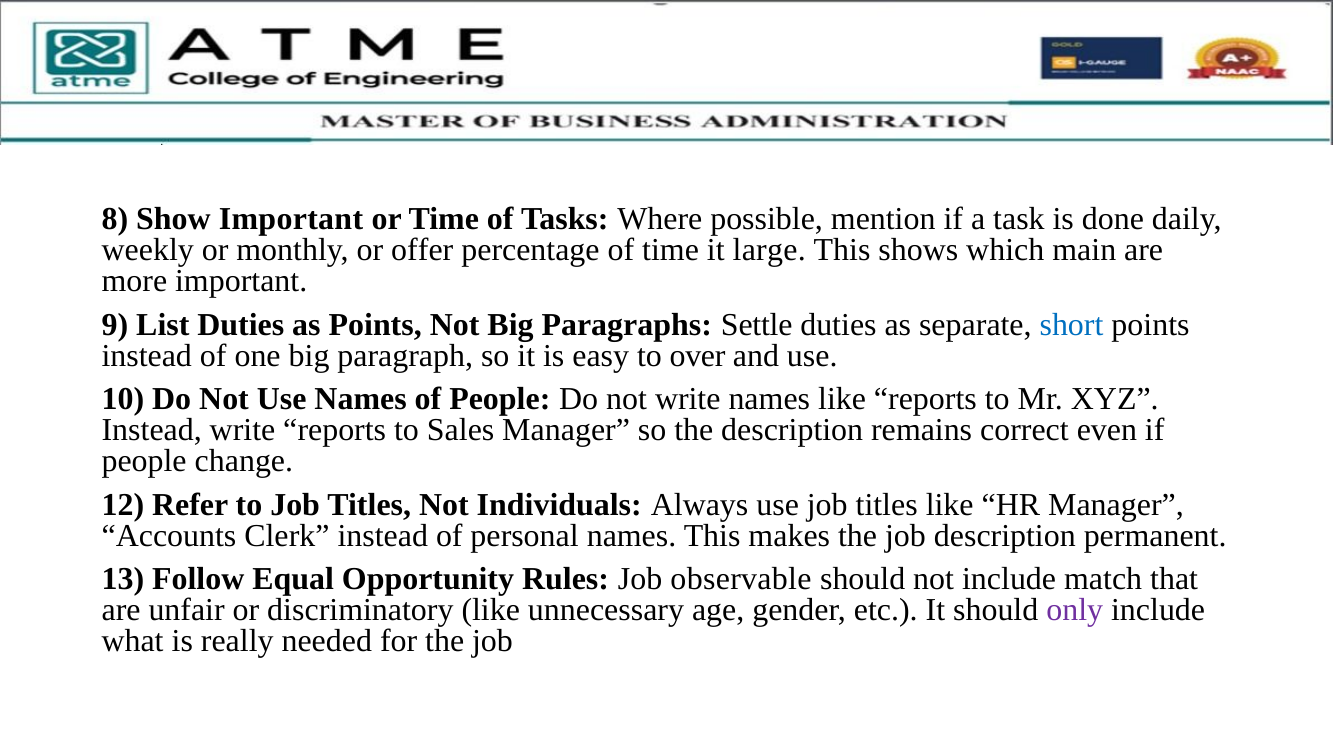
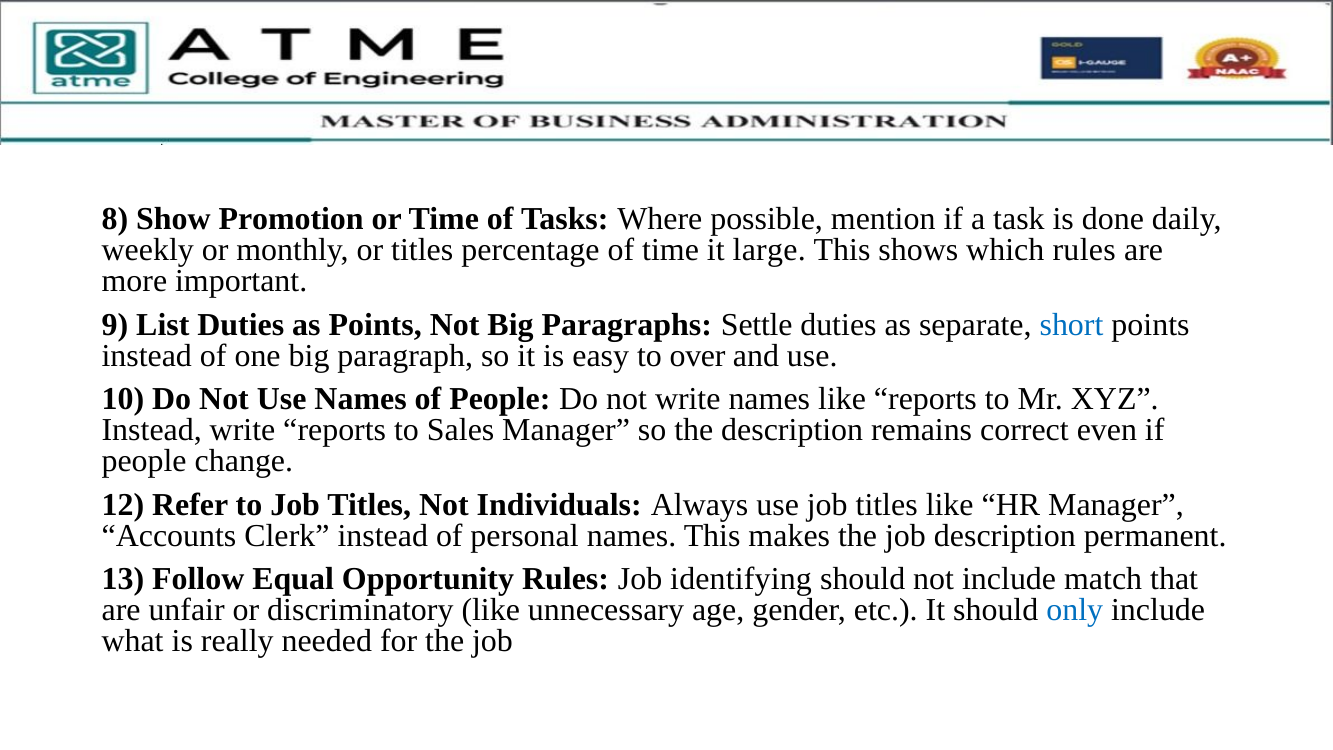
Show Important: Important -> Promotion (291, 219)
or offer: offer -> titles (422, 250)
which main: main -> rules (1084, 250)
observable: observable -> identifying (741, 579)
only colour: purple -> blue (1075, 610)
